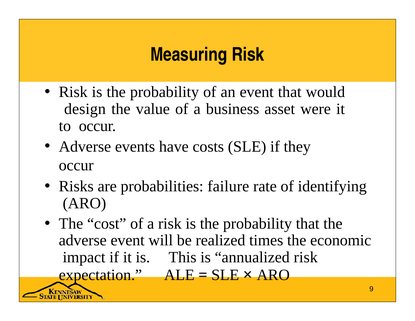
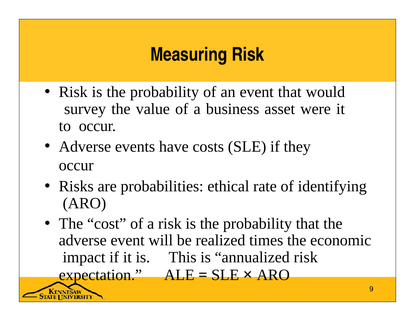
design: design -> survey (85, 109)
failure: failure -> ethical (228, 186)
